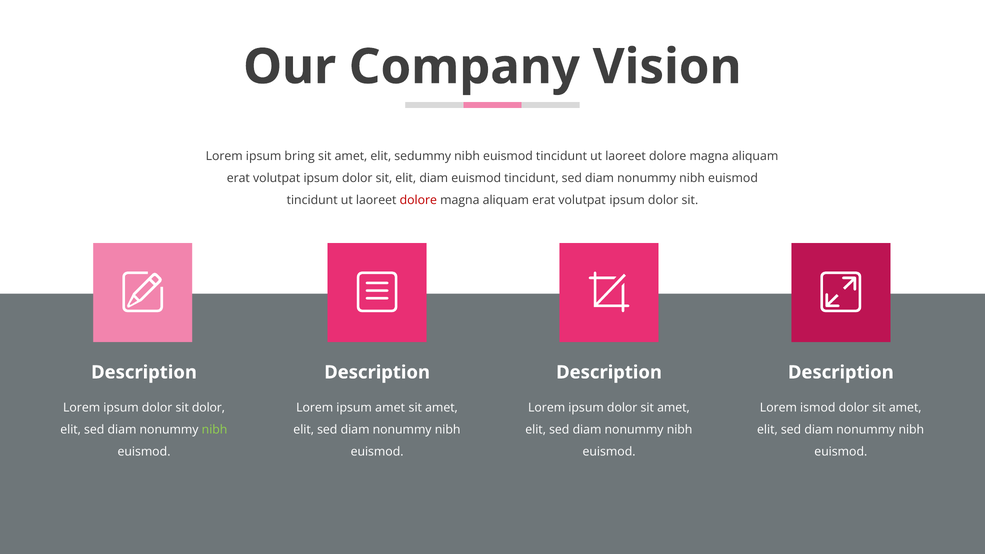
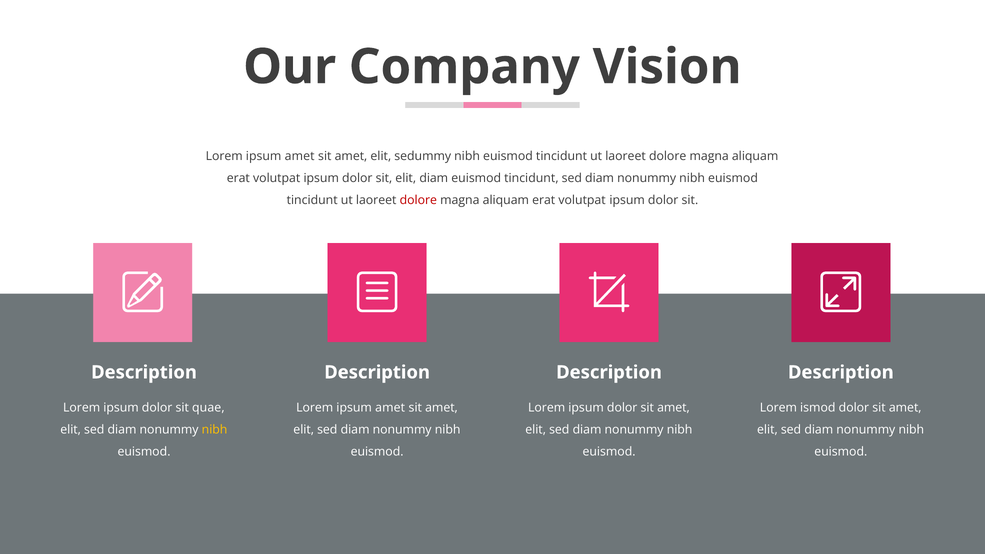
bring: bring -> amet (300, 156)
sit dolor: dolor -> quae (208, 407)
nibh colour: light green -> yellow (215, 430)
